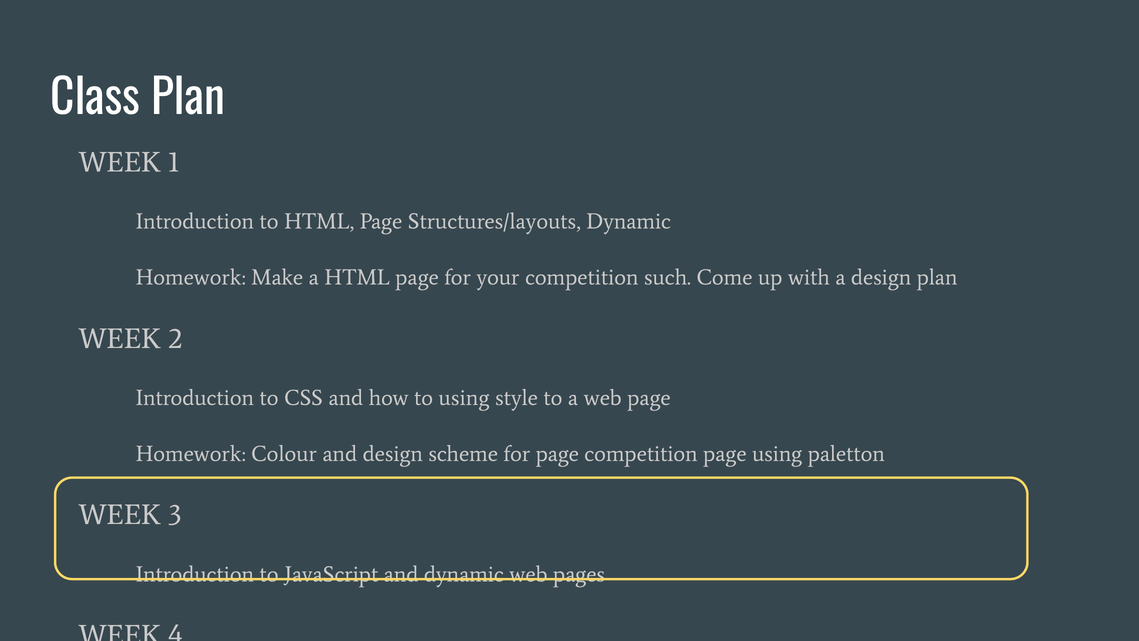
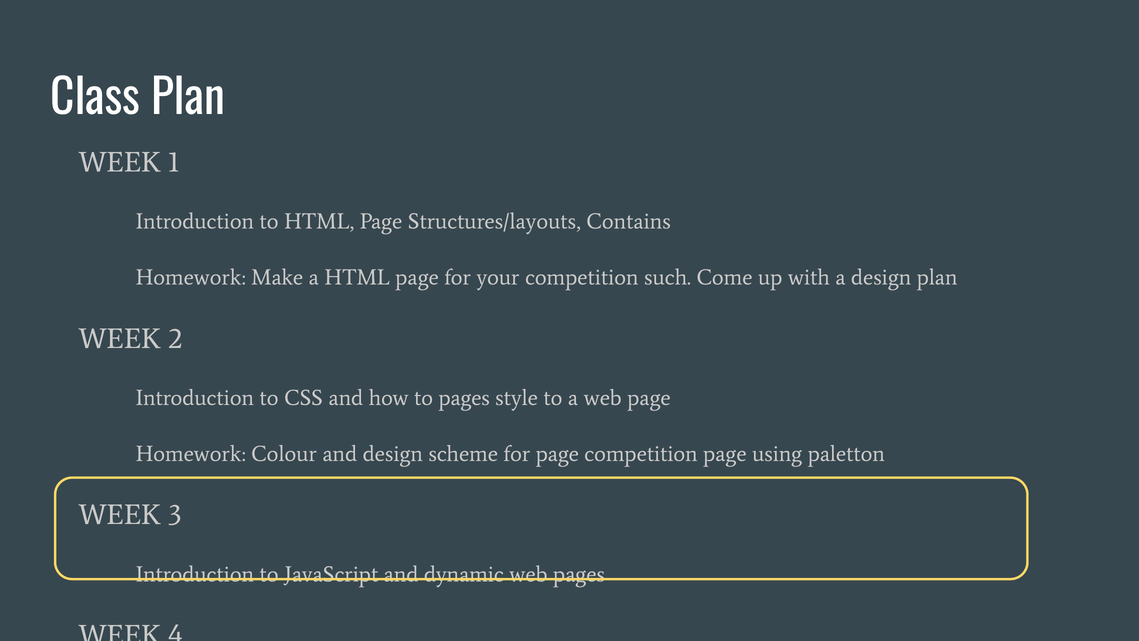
Structures/layouts Dynamic: Dynamic -> Contains (629, 222)
to using: using -> pages (464, 398)
